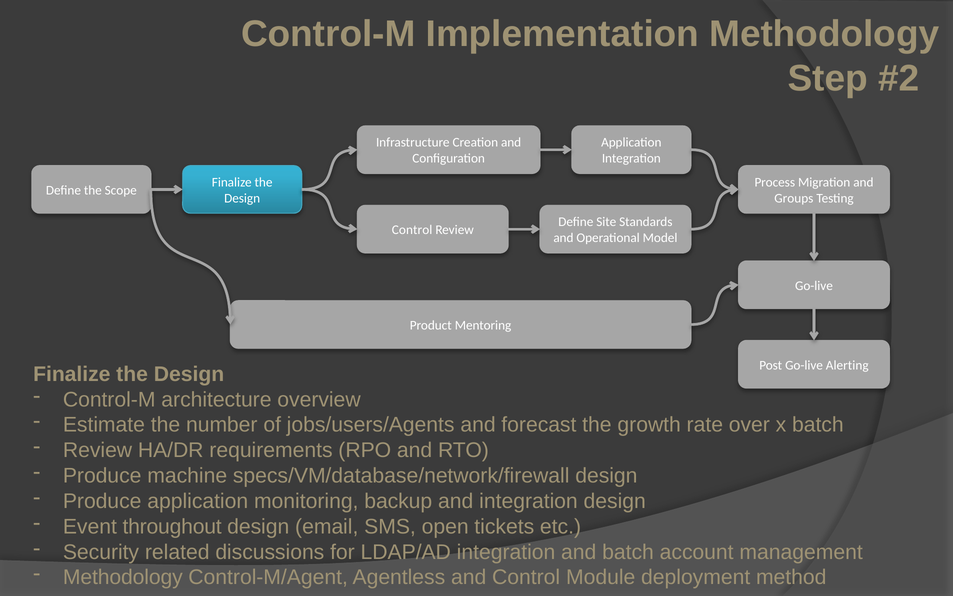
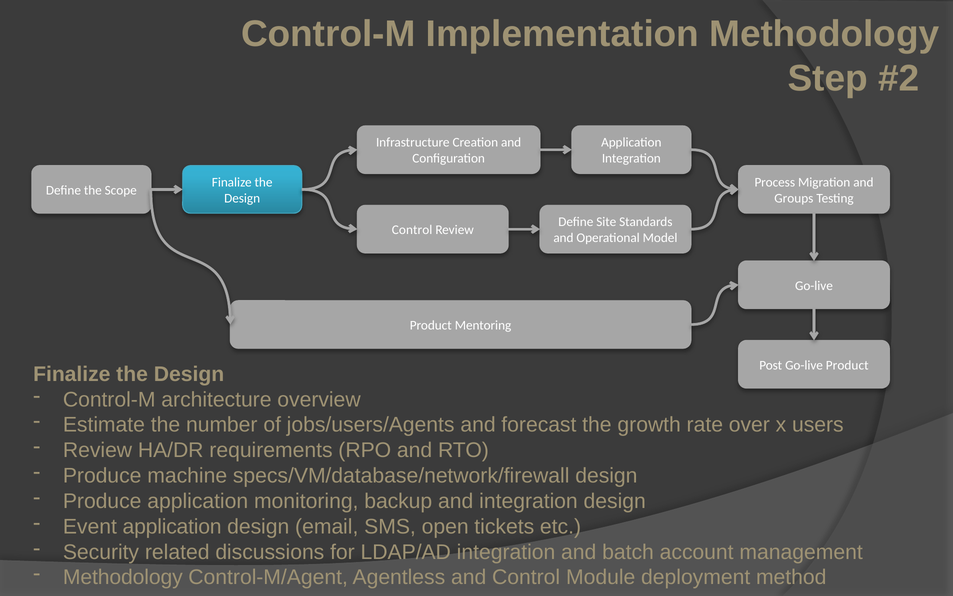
Go-live Alerting: Alerting -> Product (847, 365)
x batch: batch -> users (818, 425)
Event throughout: throughout -> application (172, 526)
